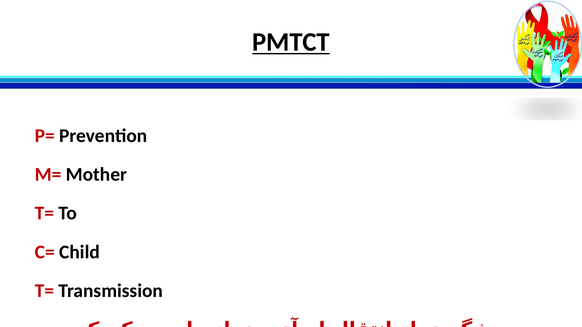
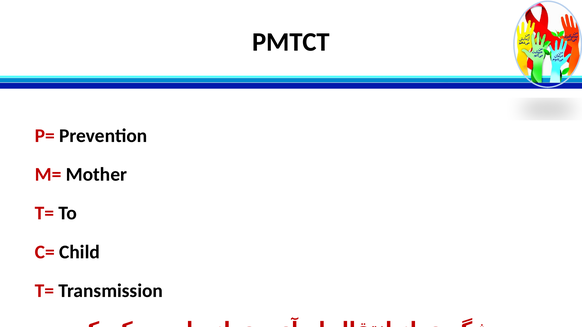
PMTCT underline: present -> none (291, 42)
